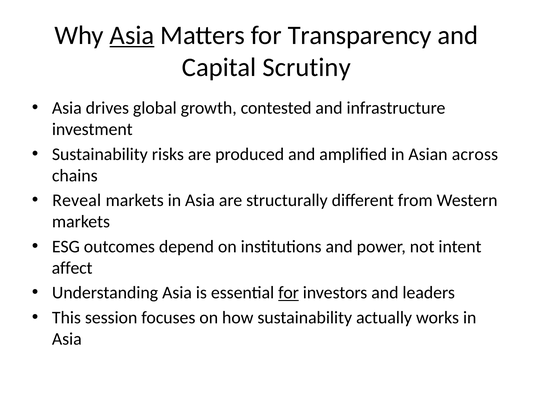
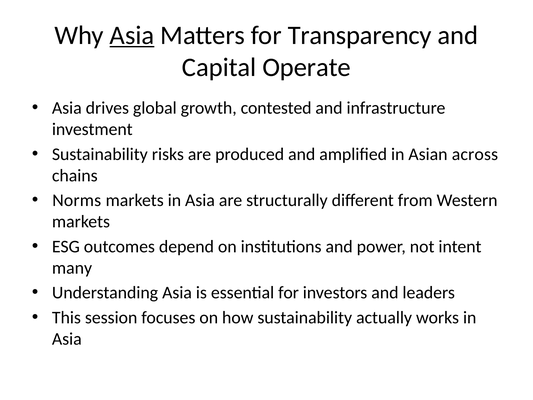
Scrutiny: Scrutiny -> Operate (307, 67)
Reveal: Reveal -> Norms (77, 200)
affect: affect -> many (72, 268)
for underline: present -> none (289, 293)
